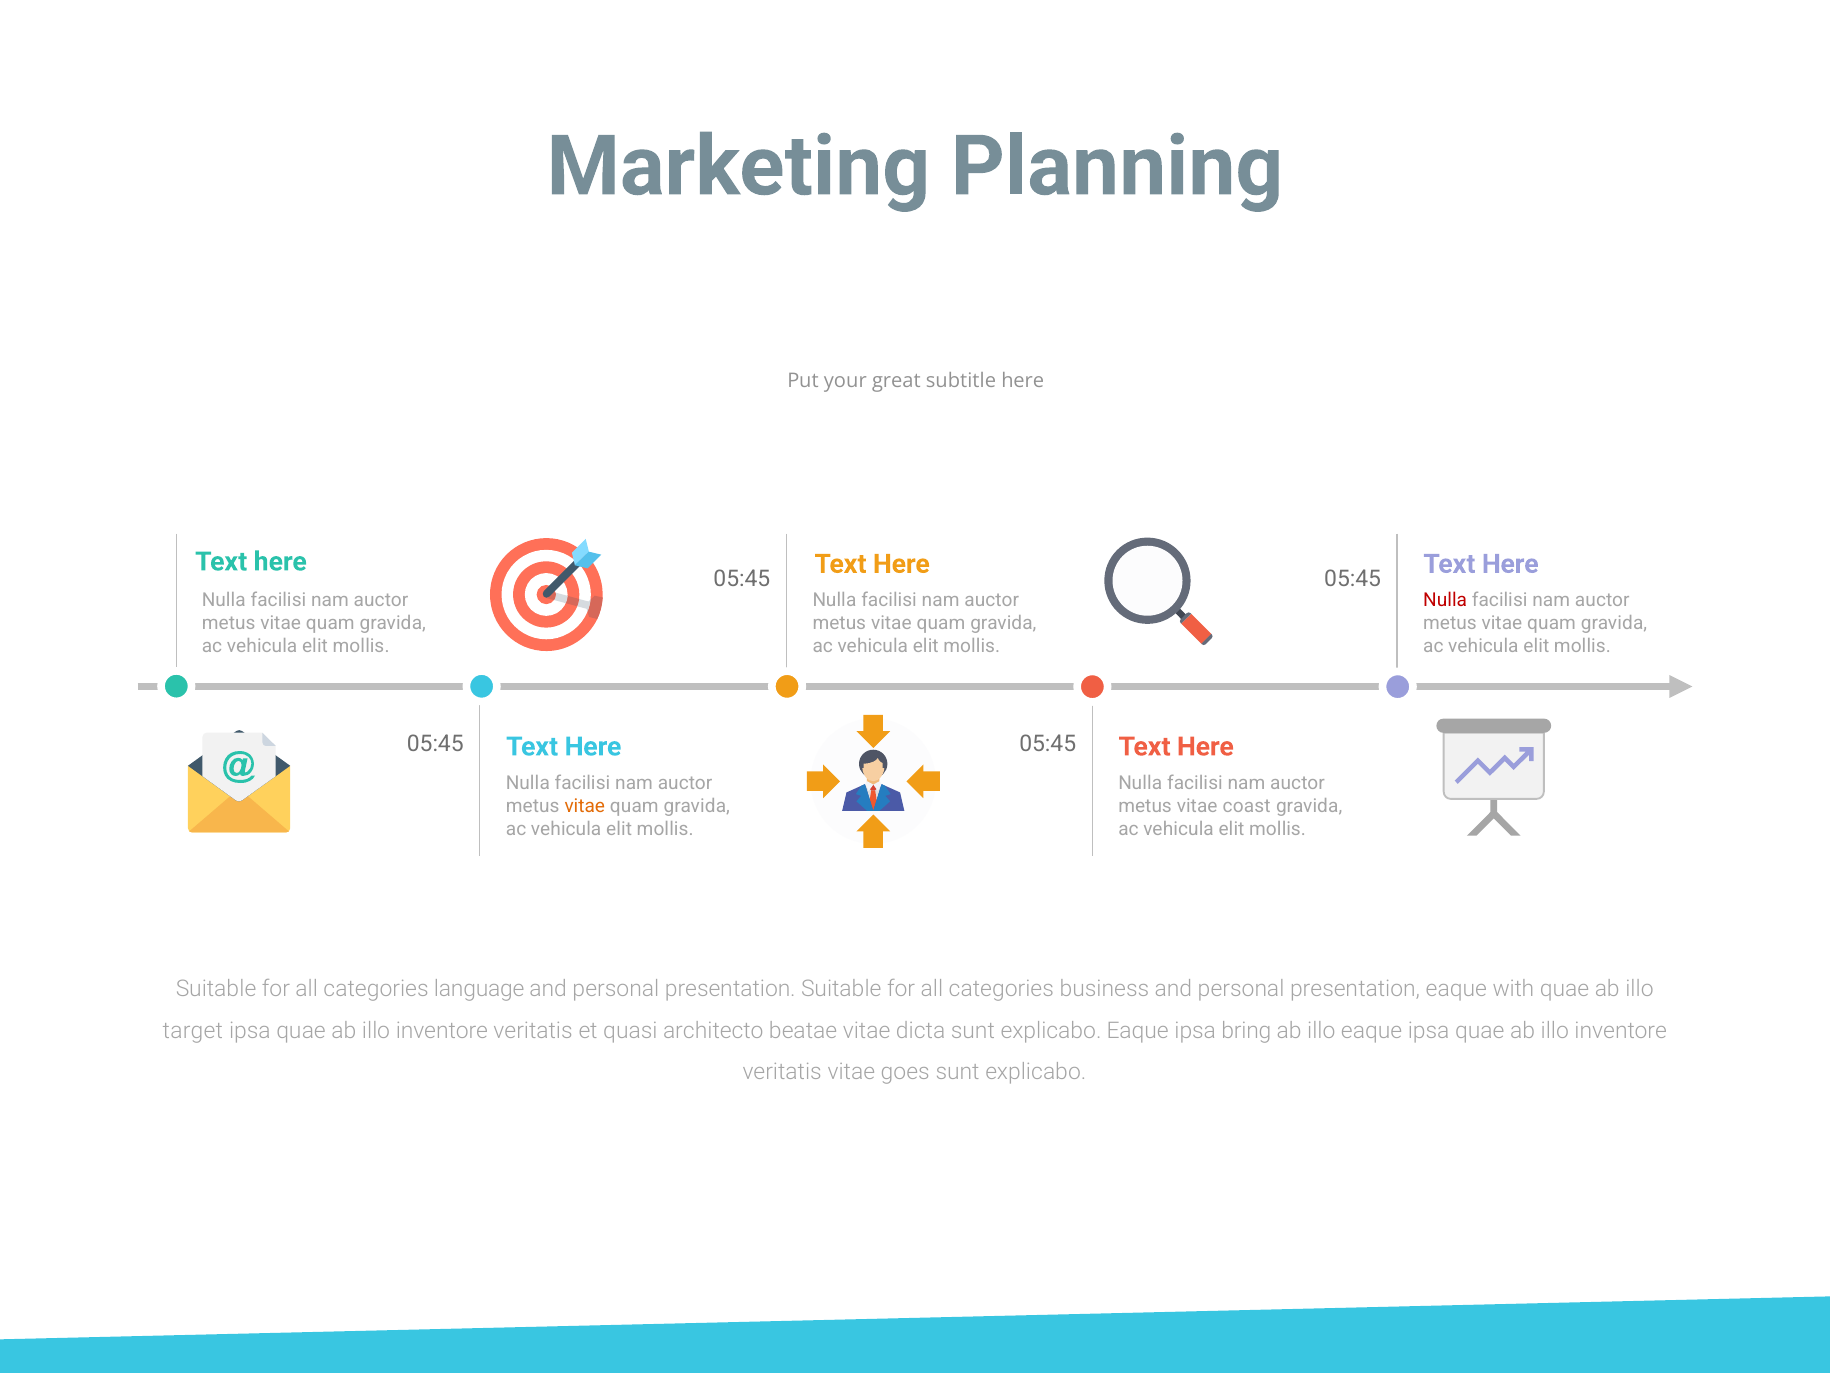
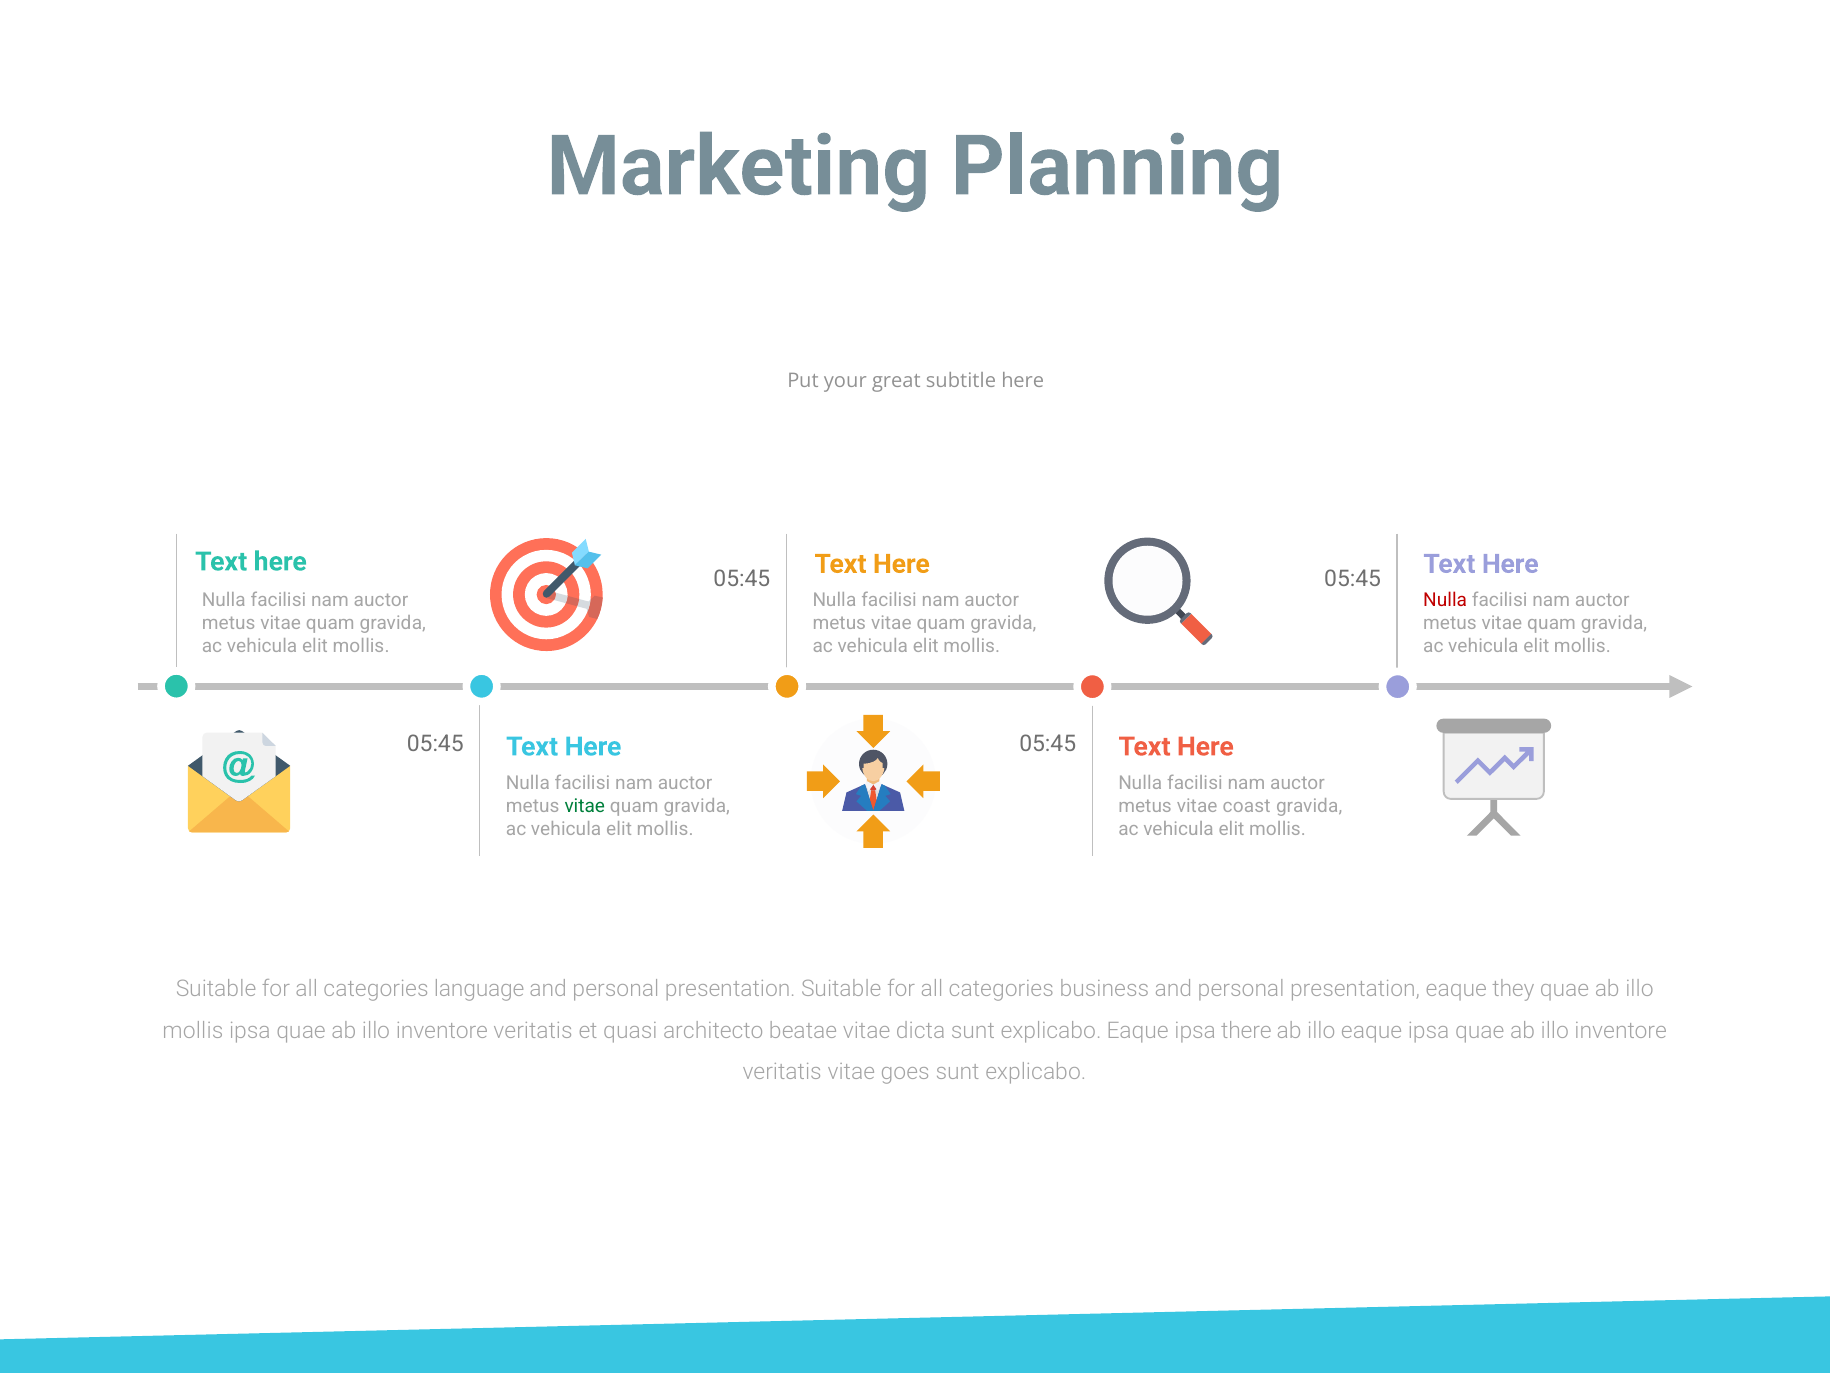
vitae colour: orange -> green (585, 806)
with: with -> they (1513, 989)
target: target -> mollis (193, 1030)
bring: bring -> there (1246, 1030)
